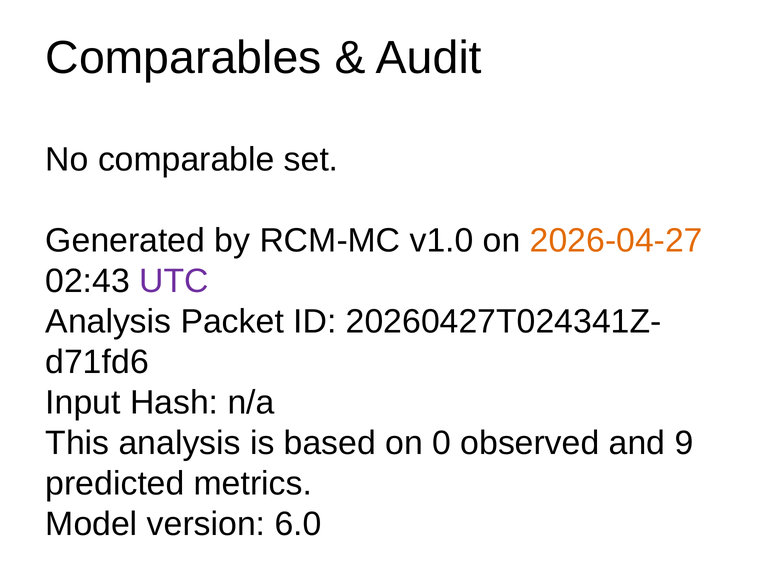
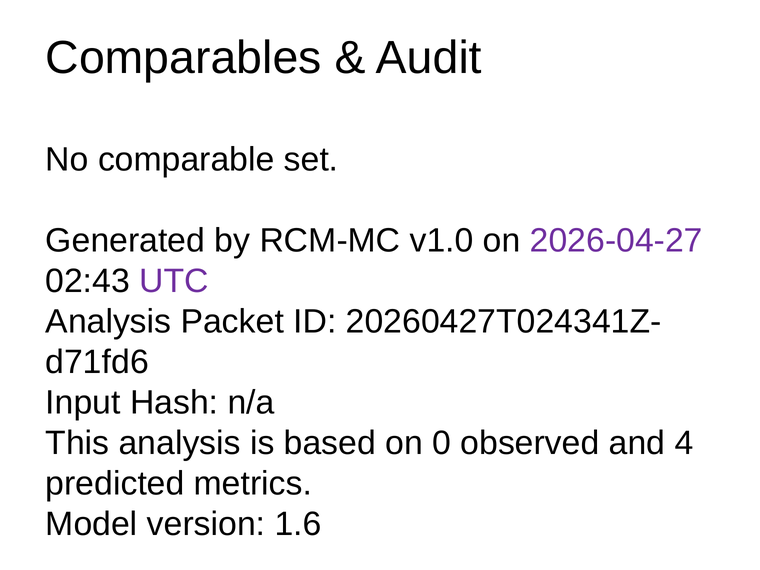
2026-04-27 colour: orange -> purple (616, 240)
9: 9 -> 4 (684, 443)
6.0: 6.0 -> 1.6 (298, 524)
